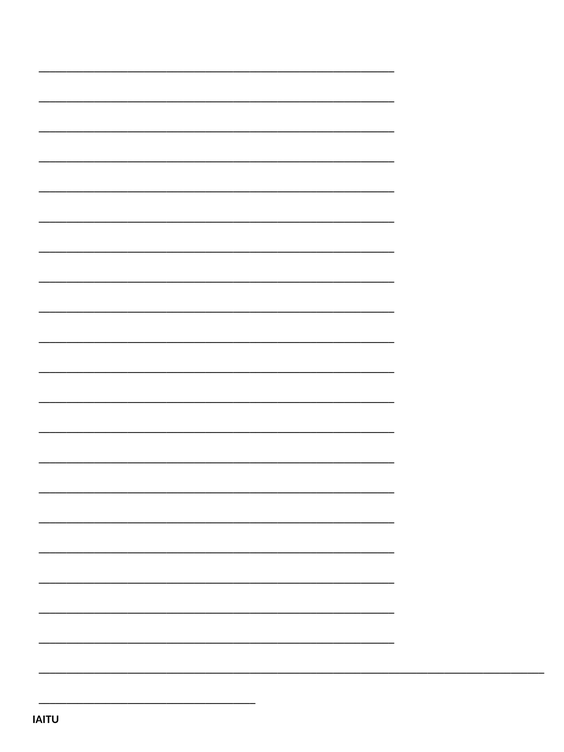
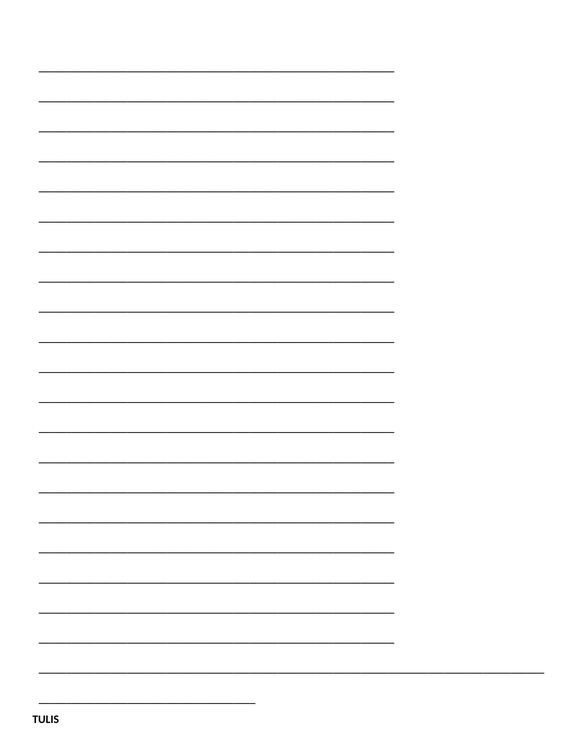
IAITU: IAITU -> TULIS (46, 719)
